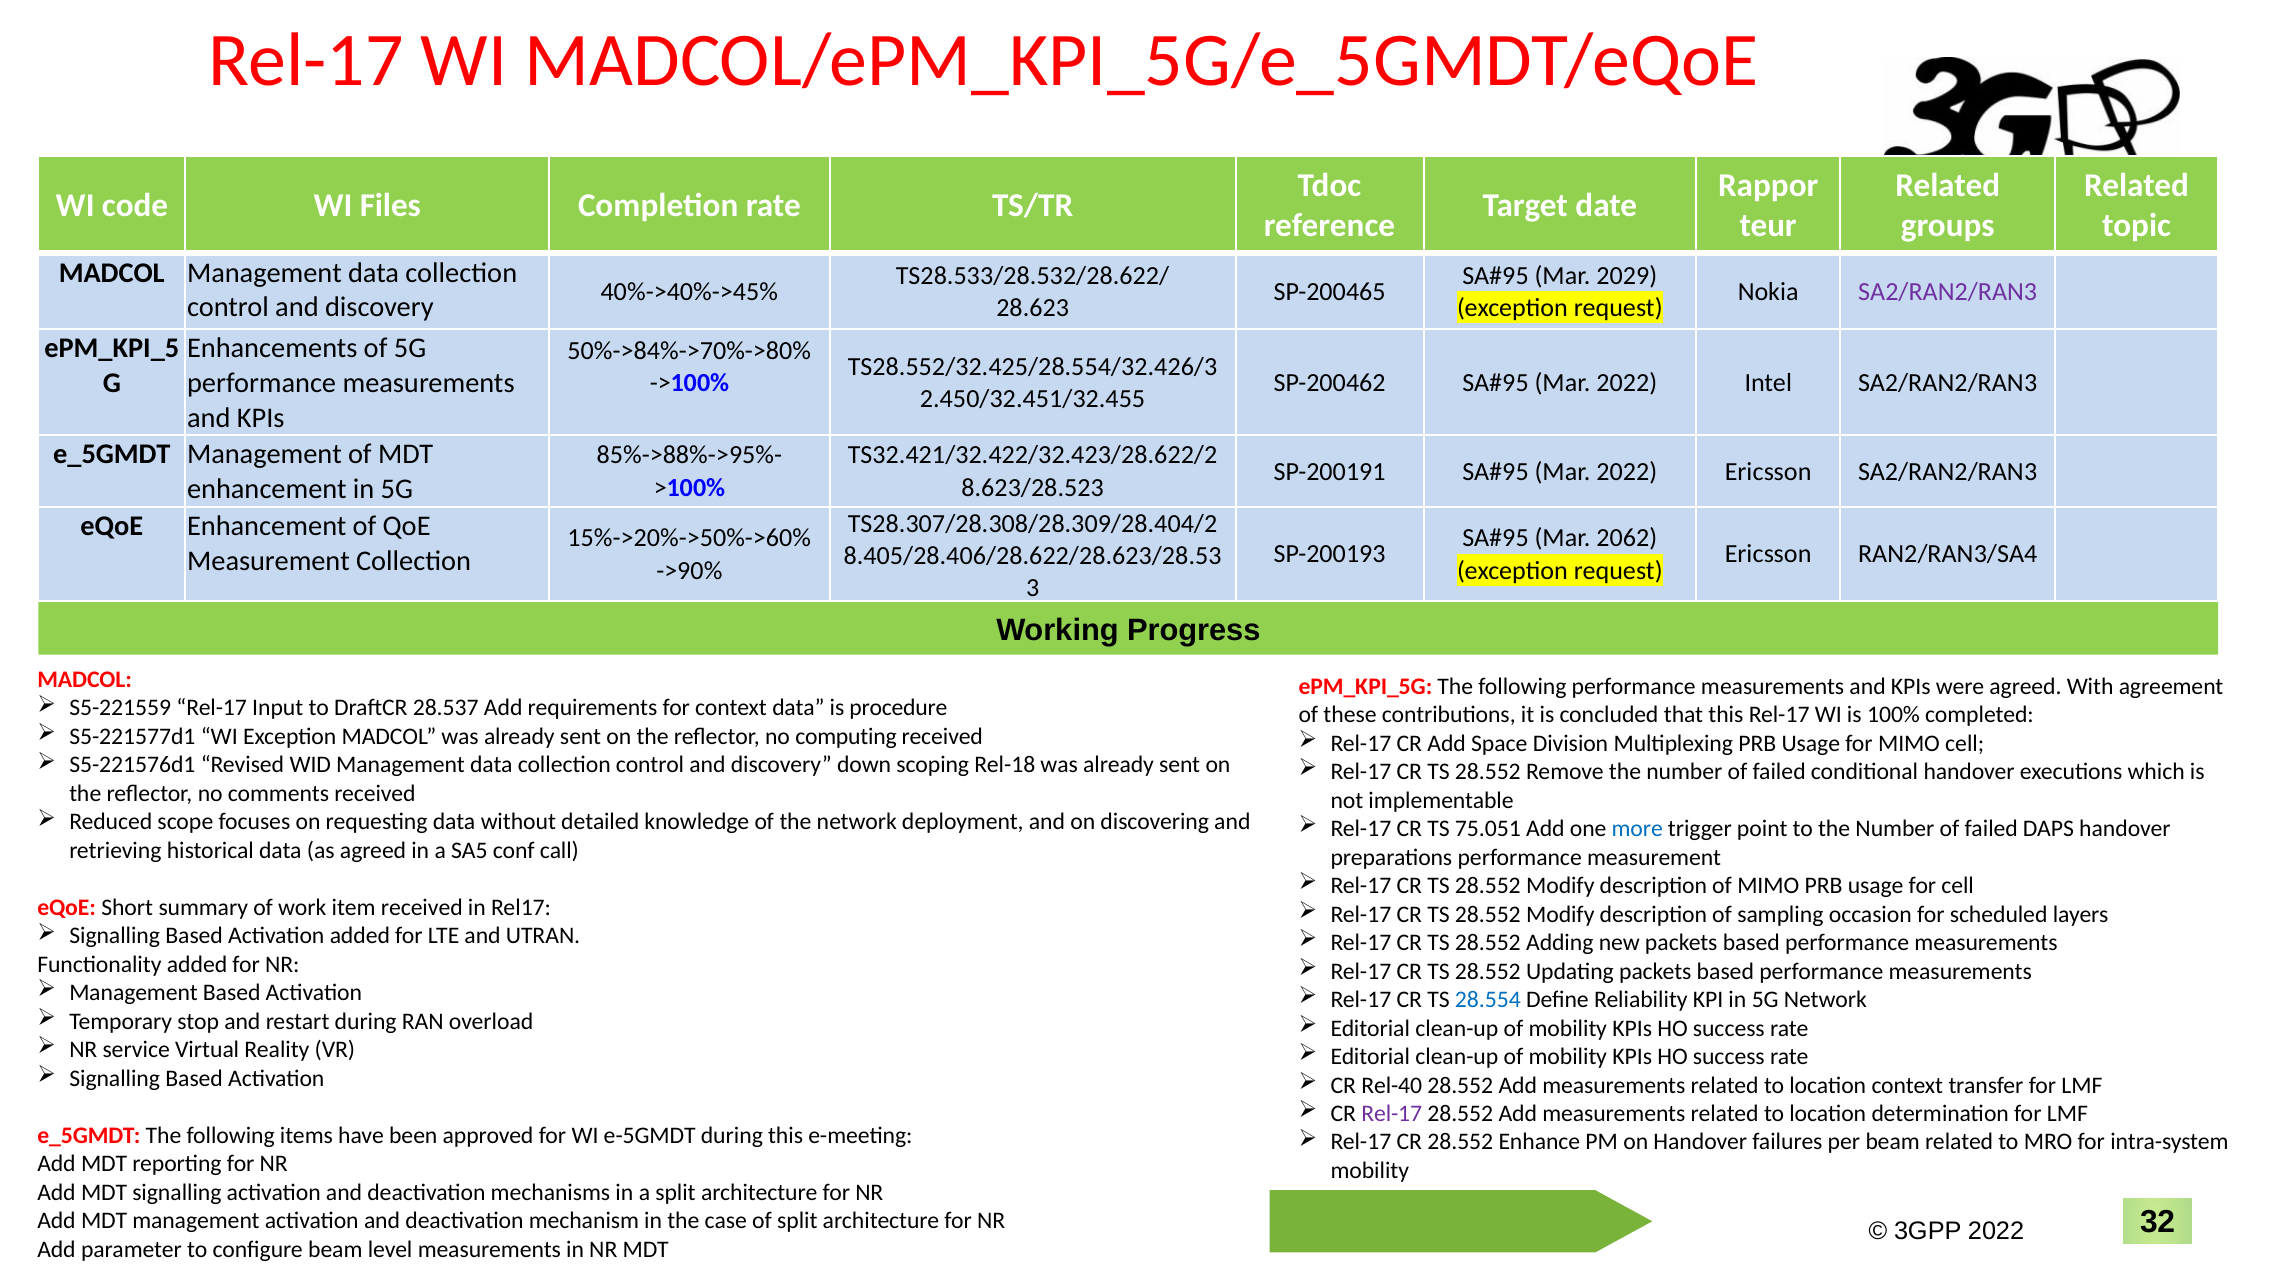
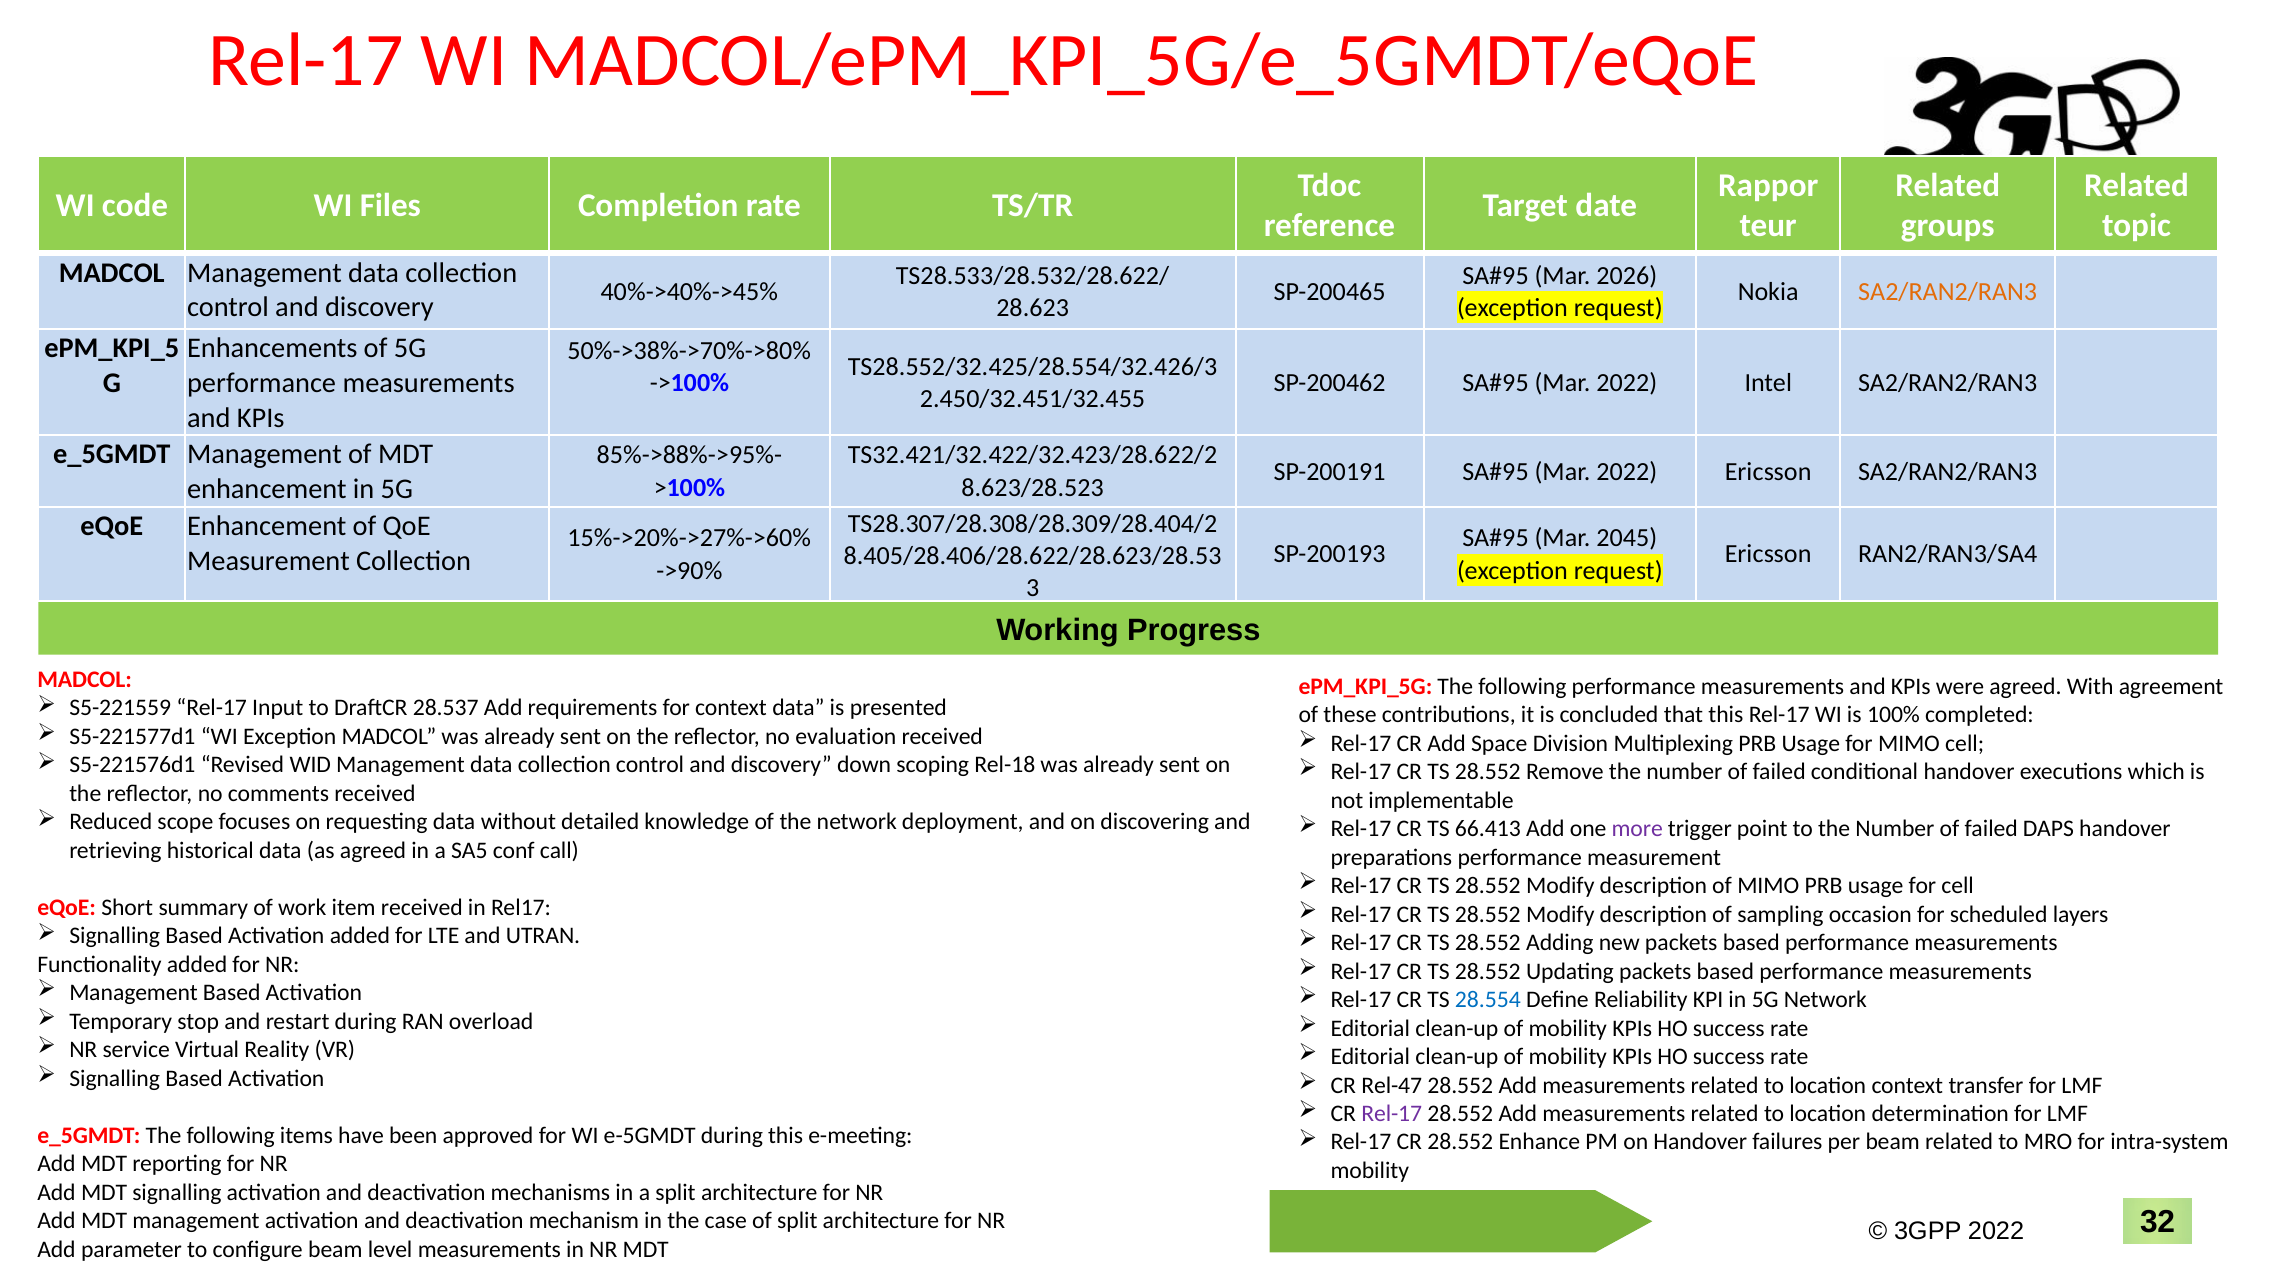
2029: 2029 -> 2026 (1627, 275)
SA2/RAN2/RAN3 colour: purple -> orange (1948, 292)
50%->84%->70%->80%: 50%->84%->70%->80% -> 50%->38%->70%->80% (689, 350)
15%->20%->50%->60%: 15%->20%->50%->60% -> 15%->20%->27%->60% (689, 538)
2062: 2062 -> 2045 (1627, 538)
procedure: procedure -> presented (898, 708)
computing: computing -> evaluation (846, 736)
75.051: 75.051 -> 66.413 (1488, 829)
more colour: blue -> purple (1637, 829)
Rel-40: Rel-40 -> Rel-47 (1392, 1085)
